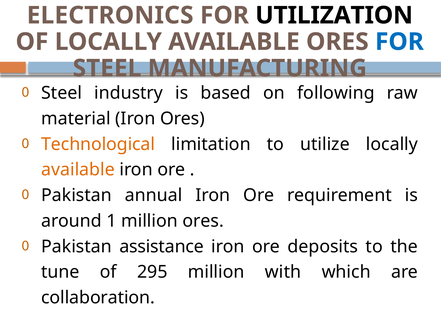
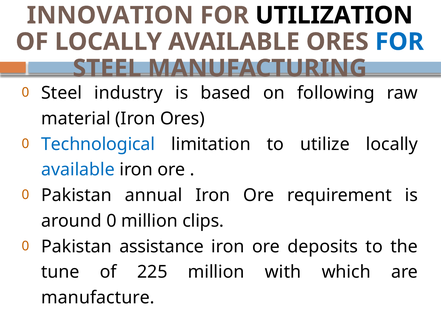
ELECTRONICS: ELECTRONICS -> INNOVATION (110, 15)
Technological colour: orange -> blue (98, 144)
available colour: orange -> blue (78, 170)
around 1: 1 -> 0 (112, 221)
million ores: ores -> clips (203, 221)
295: 295 -> 225 (152, 272)
collaboration: collaboration -> manufacture (98, 297)
